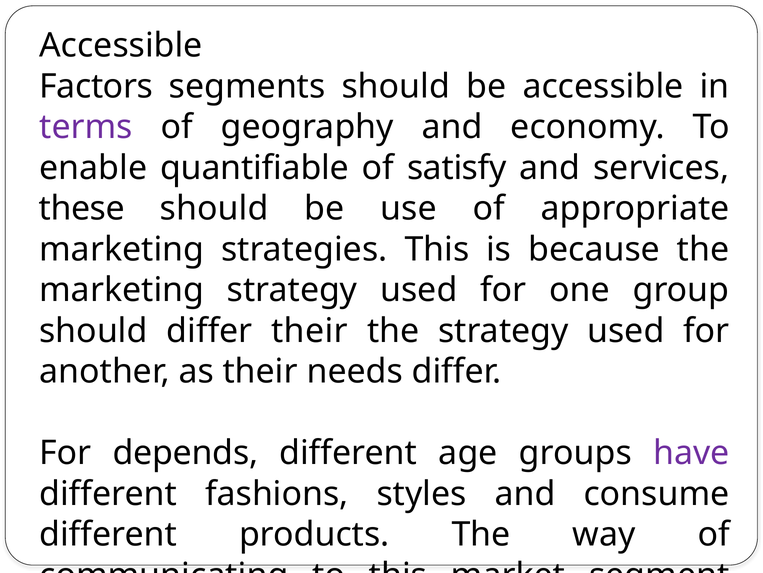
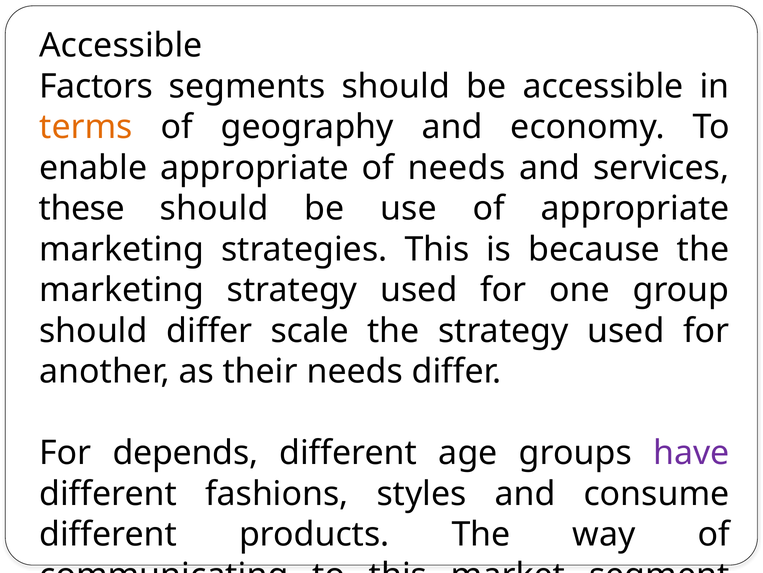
terms colour: purple -> orange (86, 127)
enable quantifiable: quantifiable -> appropriate (255, 168)
of satisfy: satisfy -> needs (456, 168)
differ their: their -> scale (310, 330)
